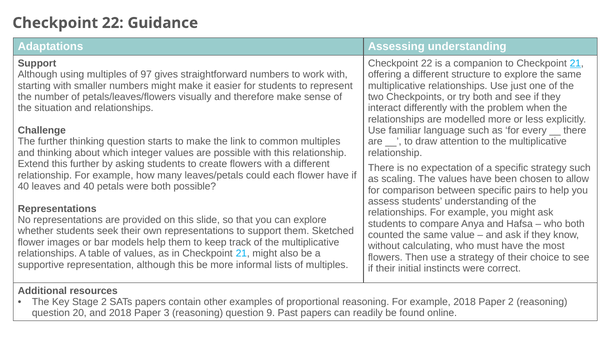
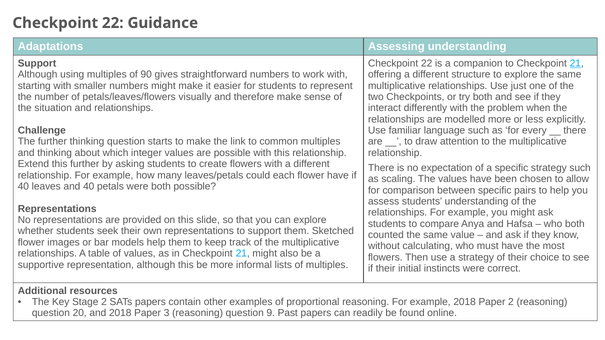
97: 97 -> 90 (146, 75)
